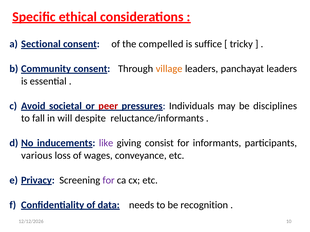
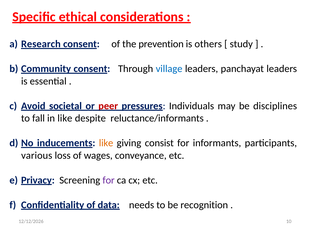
Sectional: Sectional -> Research (41, 44)
compelled: compelled -> prevention (161, 44)
suffice: suffice -> others (208, 44)
tricky: tricky -> study (241, 44)
village colour: orange -> blue (169, 69)
in will: will -> like (65, 119)
like colour: purple -> orange (106, 143)
